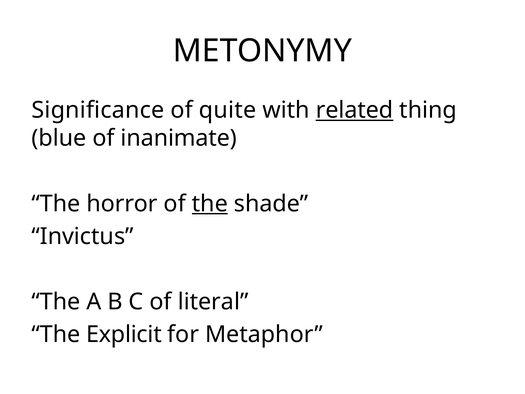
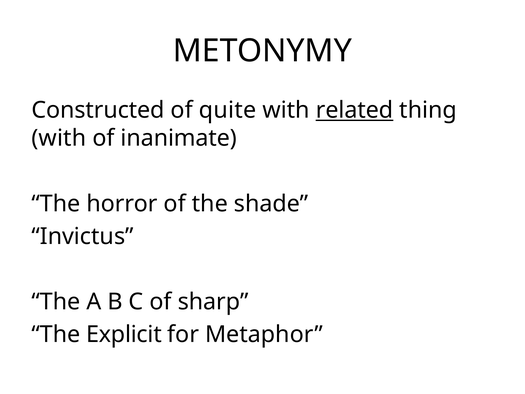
Significance: Significance -> Constructed (98, 110)
blue: blue -> with (59, 138)
the underline: present -> none (210, 204)
literal: literal -> sharp (213, 302)
